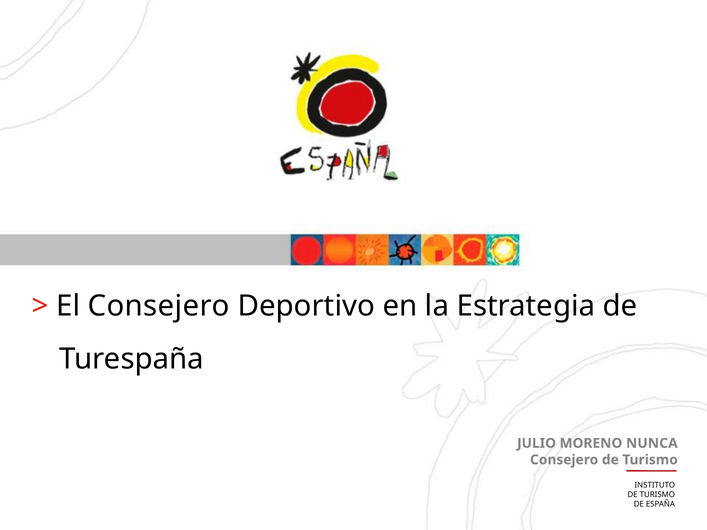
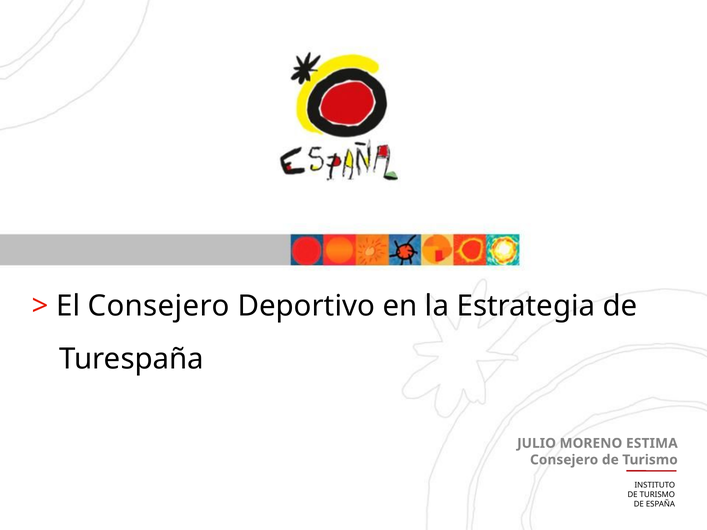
NUNCA: NUNCA -> ESTIMA (652, 443)
